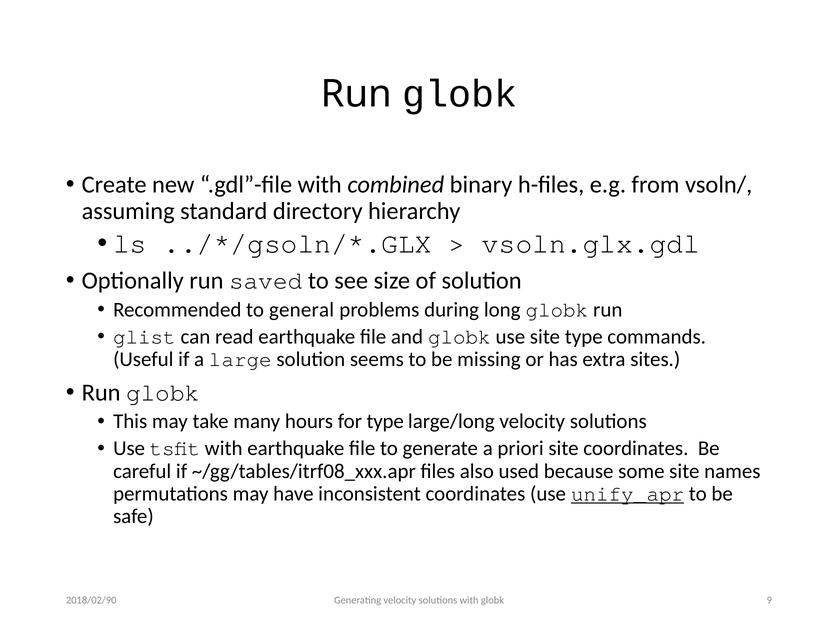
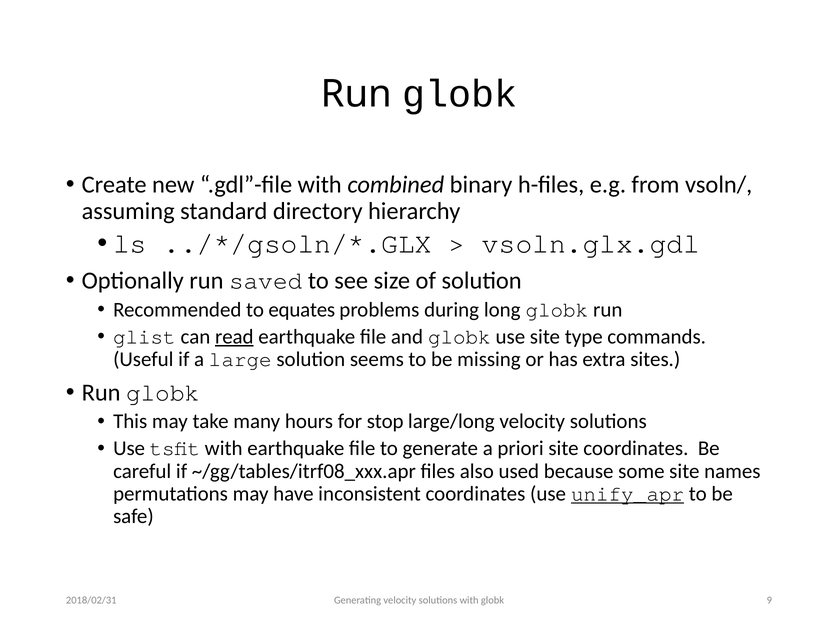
general: general -> equates (302, 309)
read underline: none -> present (234, 336)
for type: type -> stop (385, 421)
2018/02/90: 2018/02/90 -> 2018/02/31 (91, 600)
